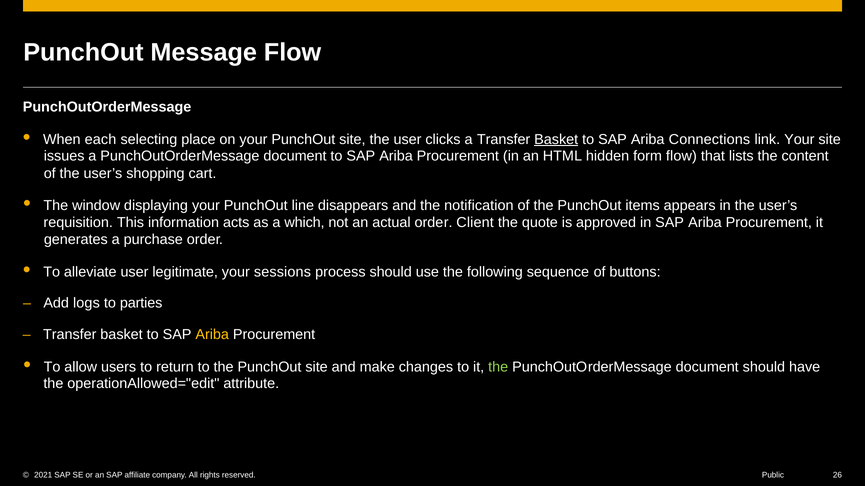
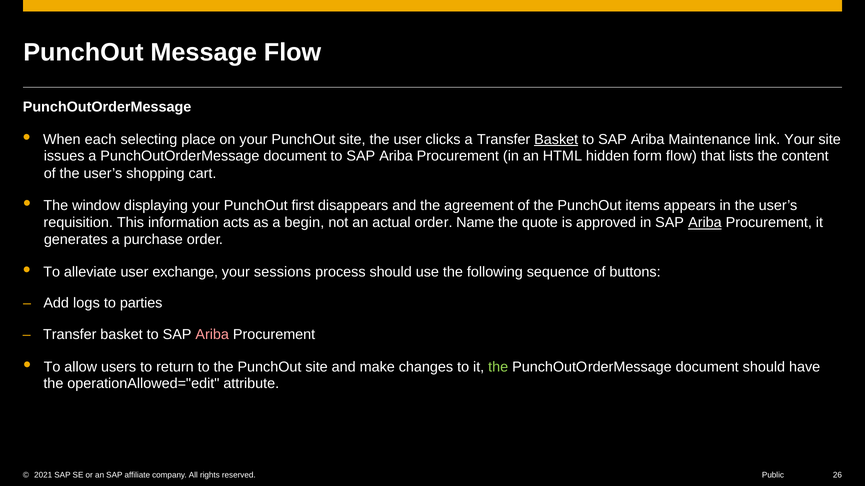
Connections: Connections -> Maintenance (710, 139)
line: line -> first (303, 206)
notification: notification -> agreement (479, 206)
which: which -> begin (304, 223)
Client: Client -> Name (475, 223)
Ariba underline: none -> present (705, 223)
legitimate: legitimate -> exchange (185, 272)
Ariba colour: yellow -> pink (212, 335)
